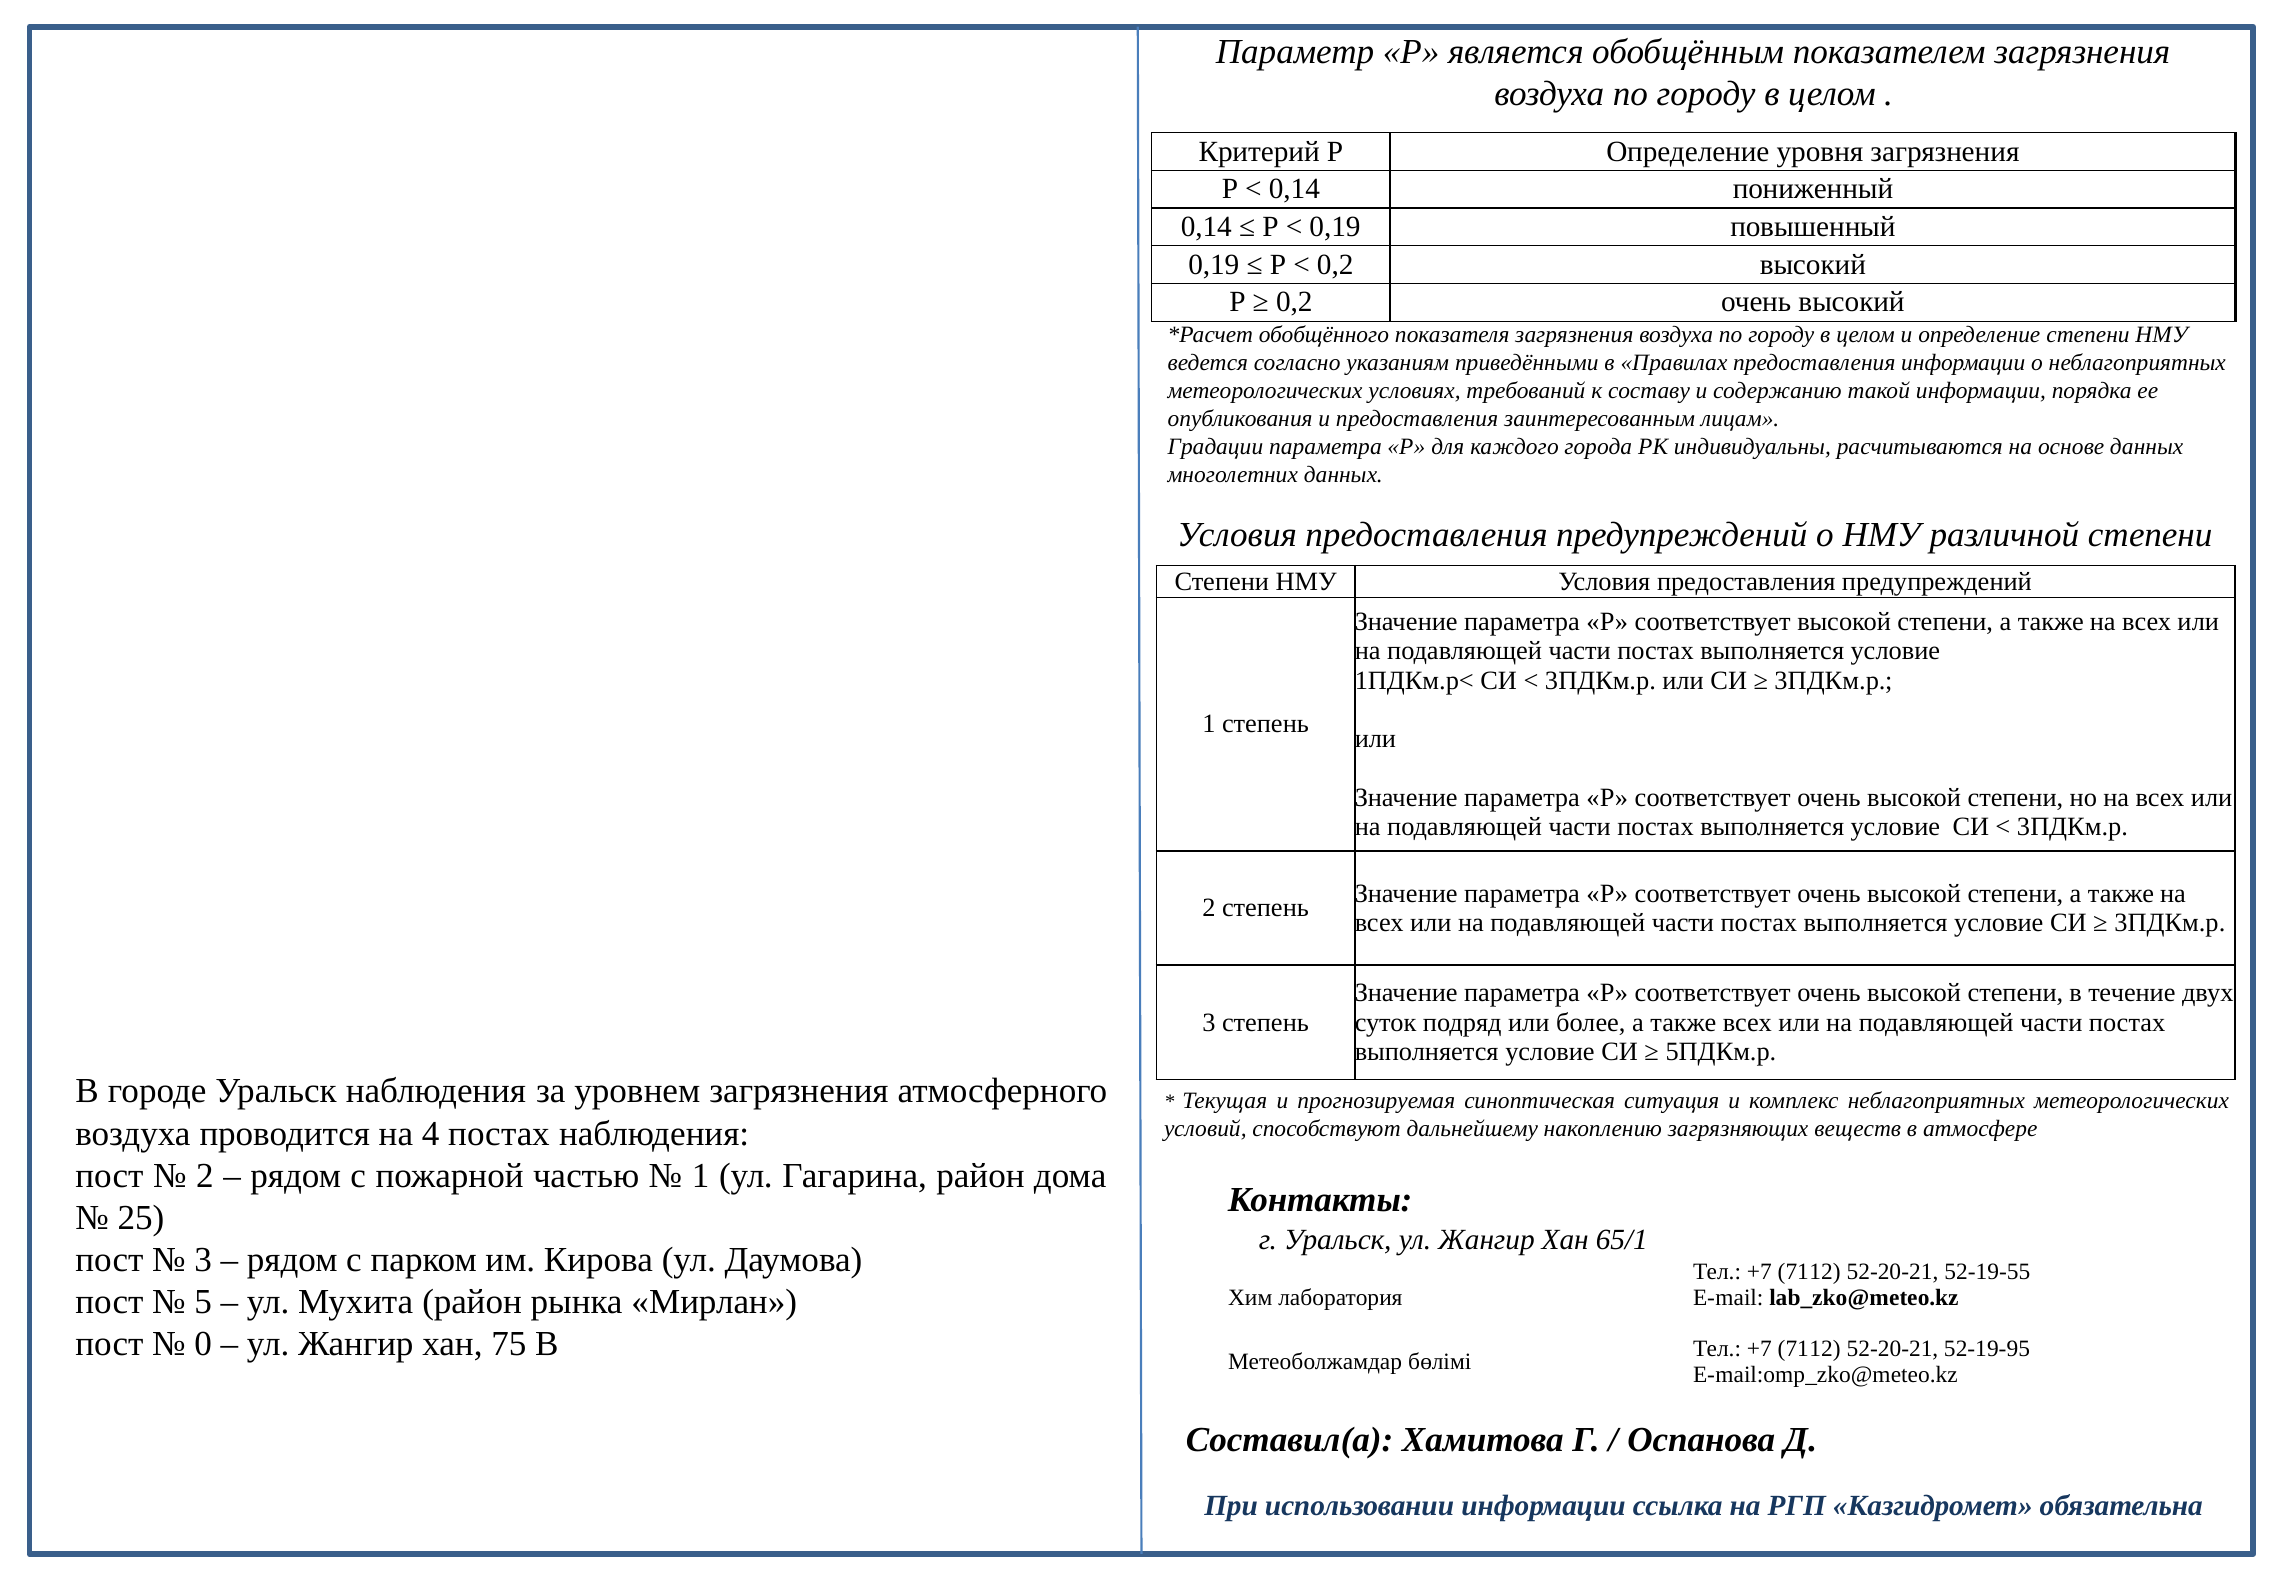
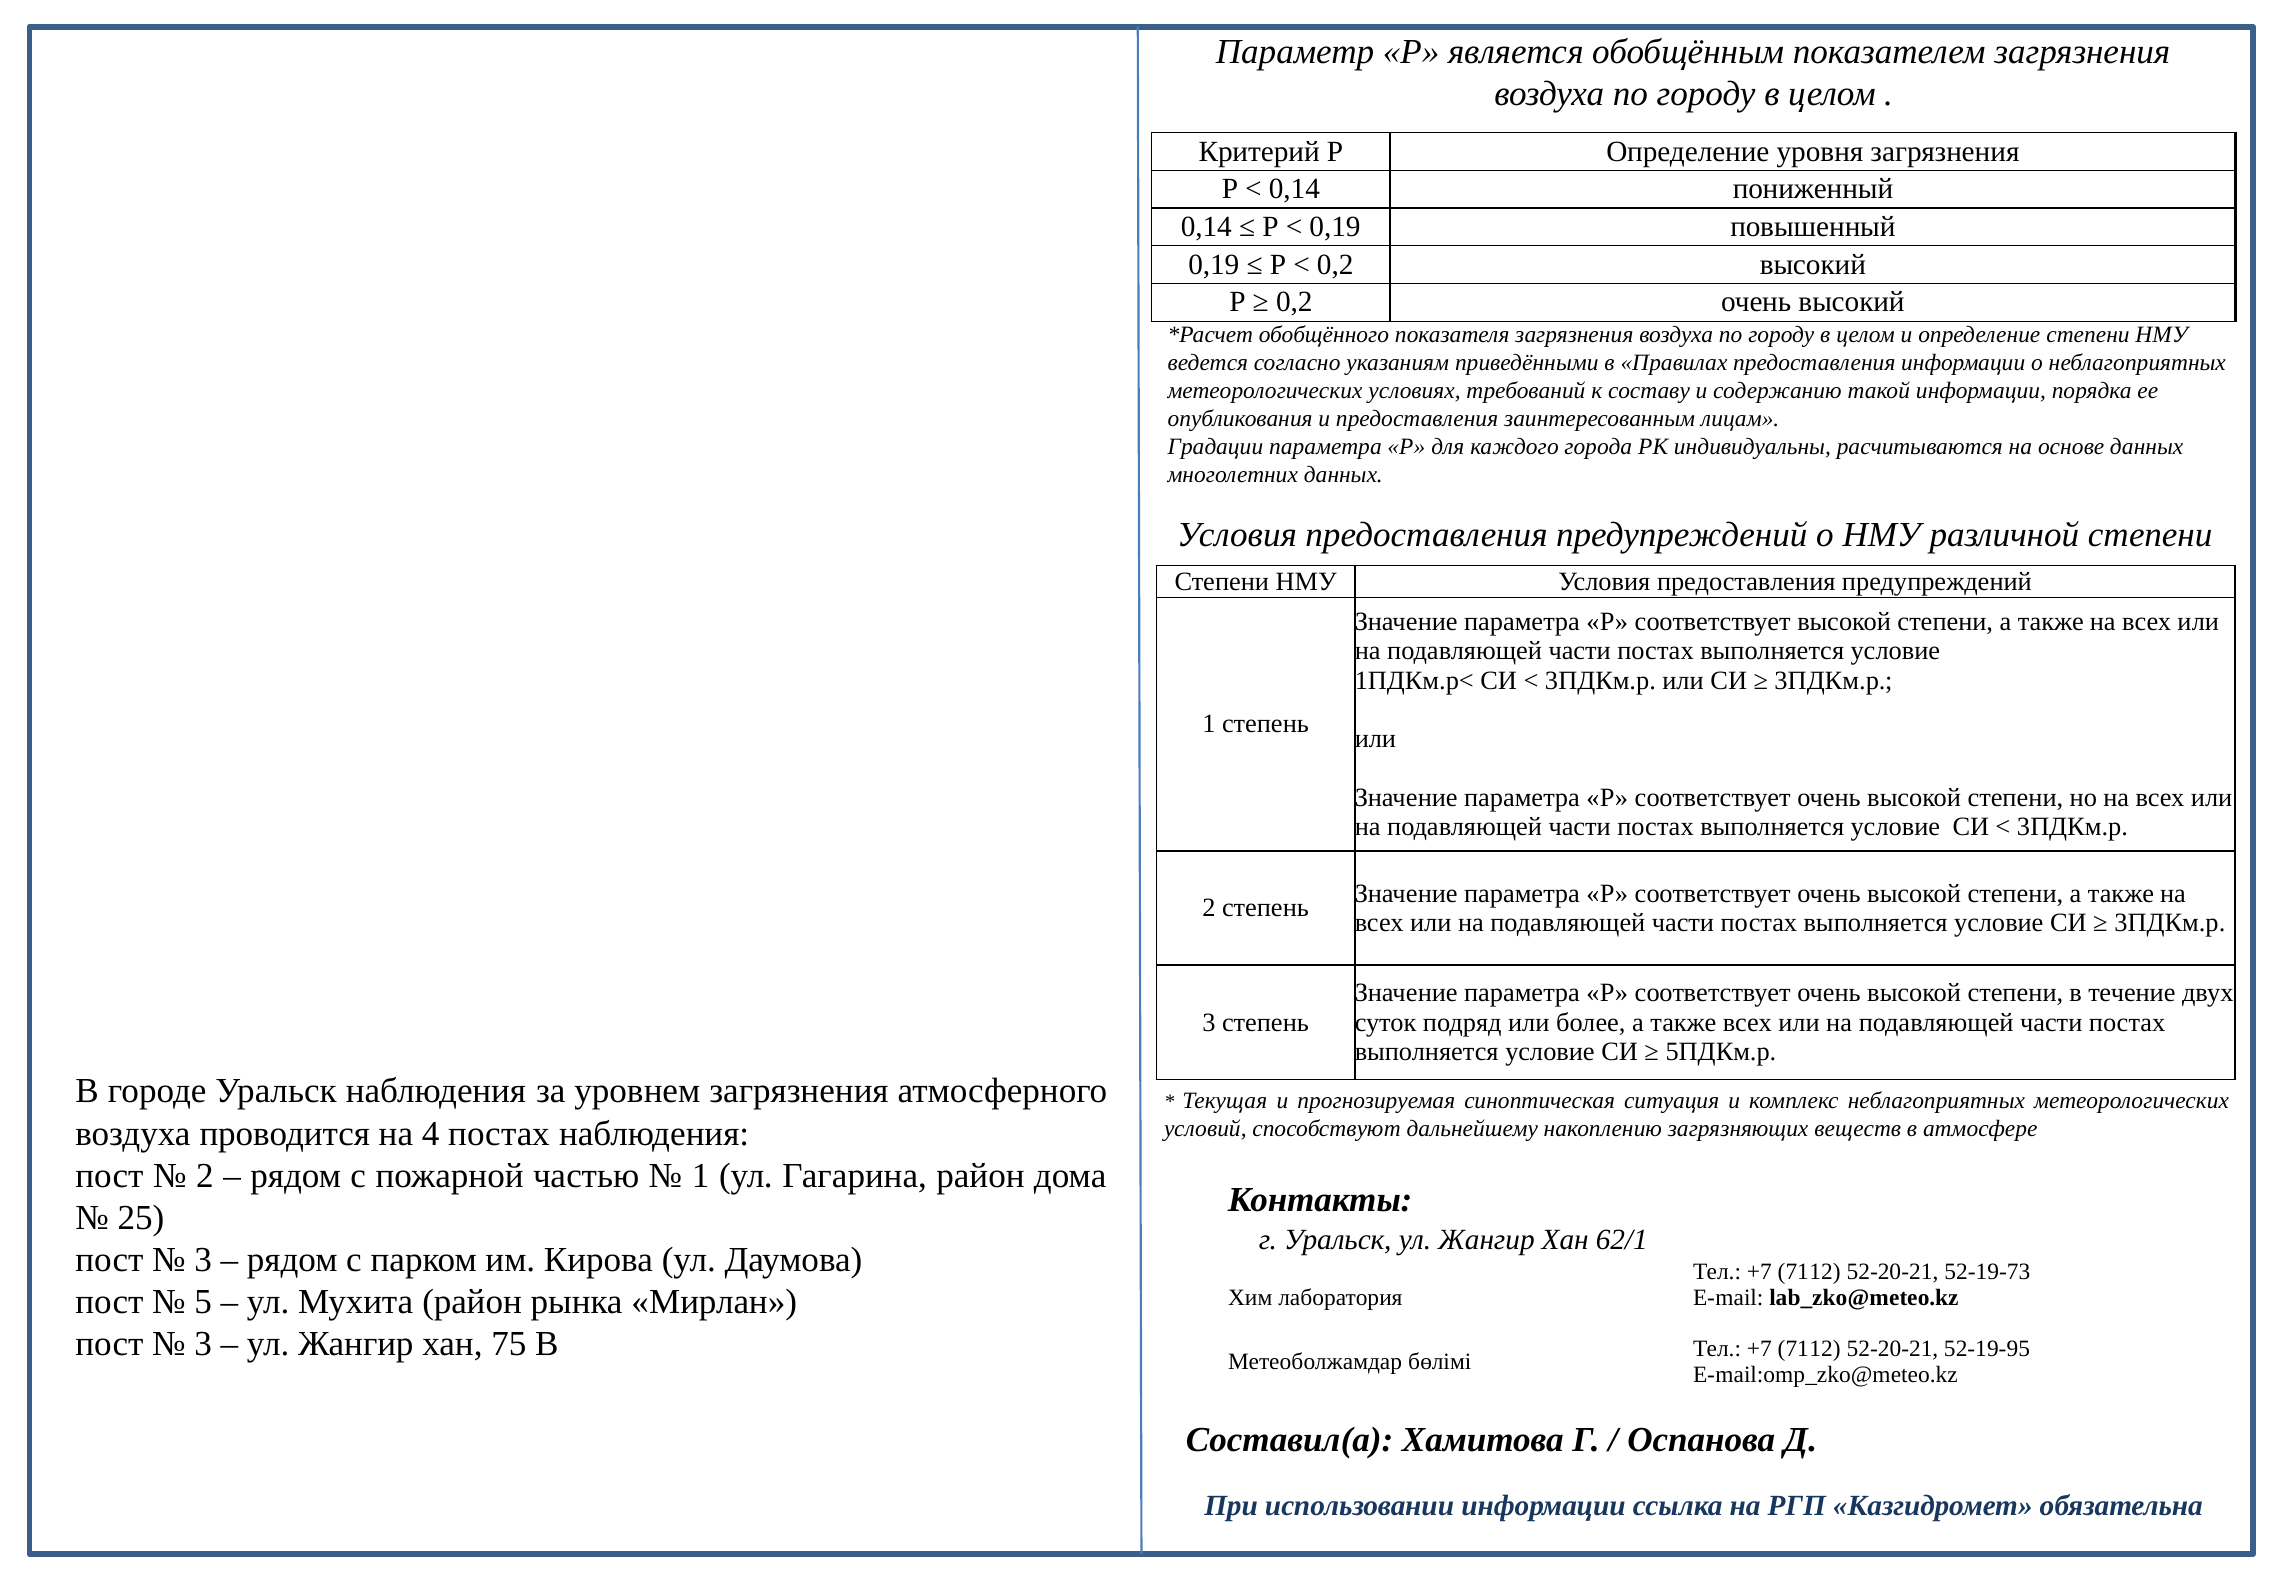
65/1: 65/1 -> 62/1 (1622, 1239)
52-19-55: 52-19-55 -> 52-19-73 (1987, 1271)
0: 0 -> 3 (203, 1344)
